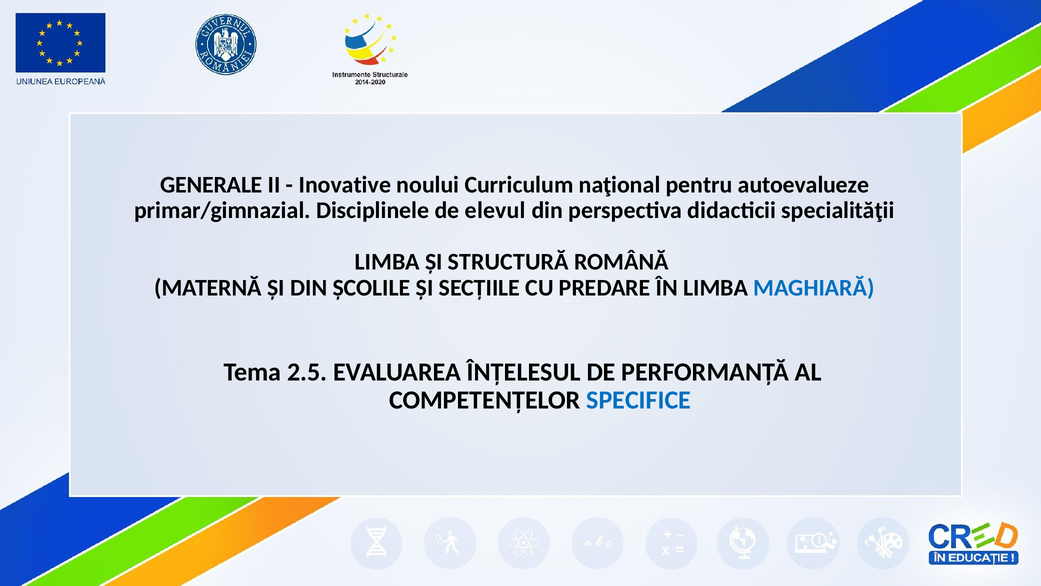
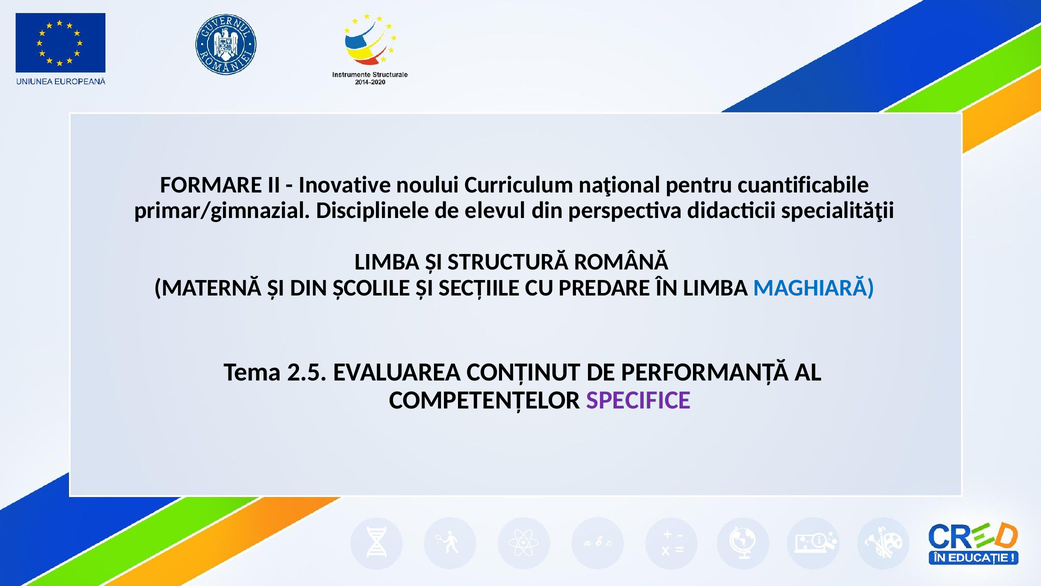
GENERALE: GENERALE -> FORMARE (211, 184)
autoevalueze: autoevalueze -> cuantificabile (803, 184)
ÎNȚELESUL: ÎNȚELESUL -> CONȚINUT (524, 372)
SPECIFICE colour: blue -> purple (639, 400)
